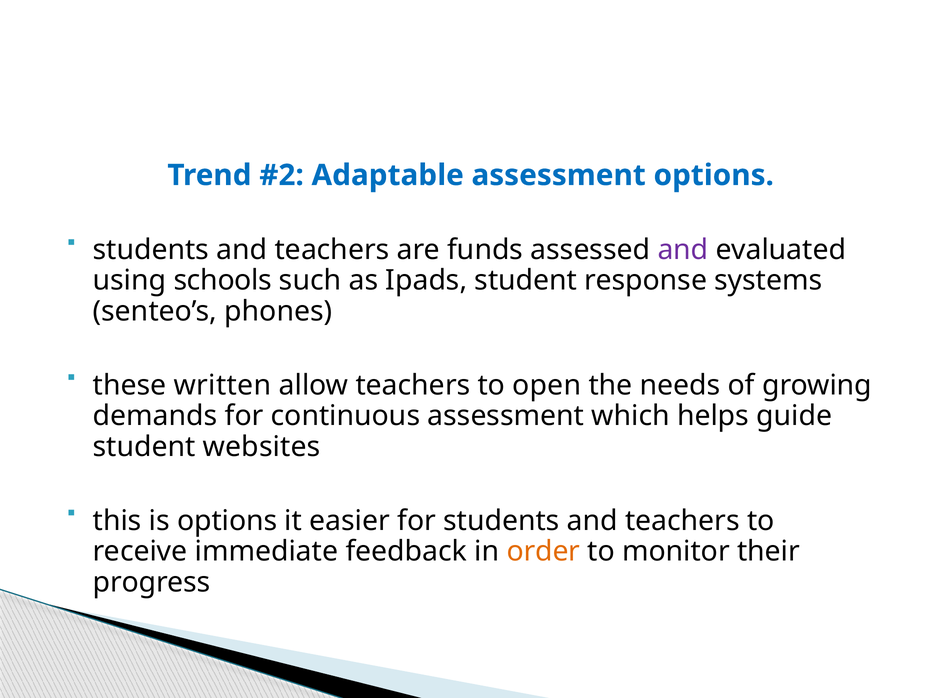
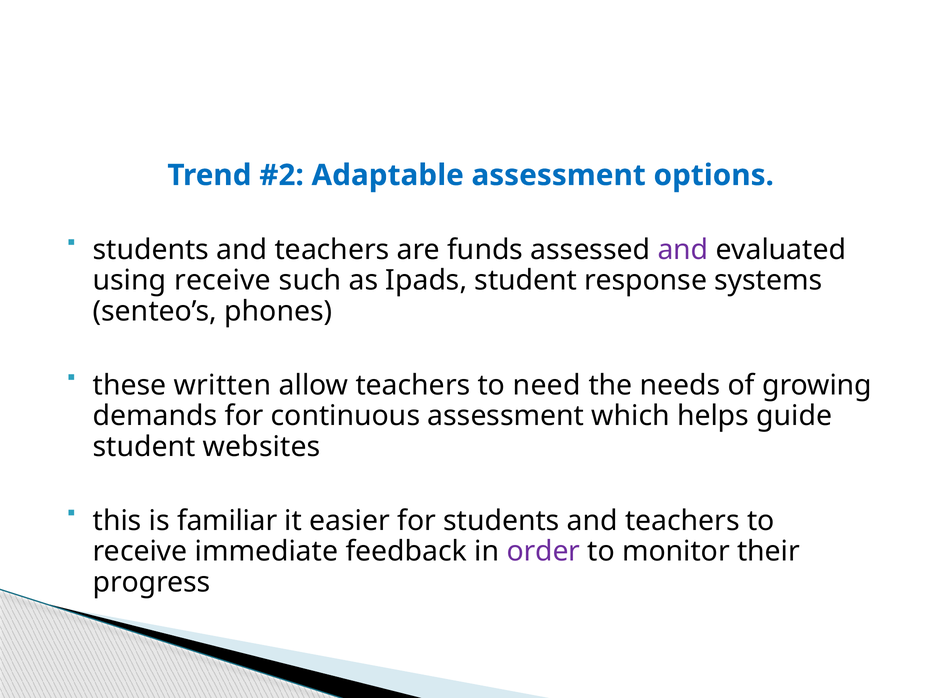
using schools: schools -> receive (223, 281)
open: open -> need (547, 385)
is options: options -> familiar (227, 521)
order colour: orange -> purple (543, 552)
